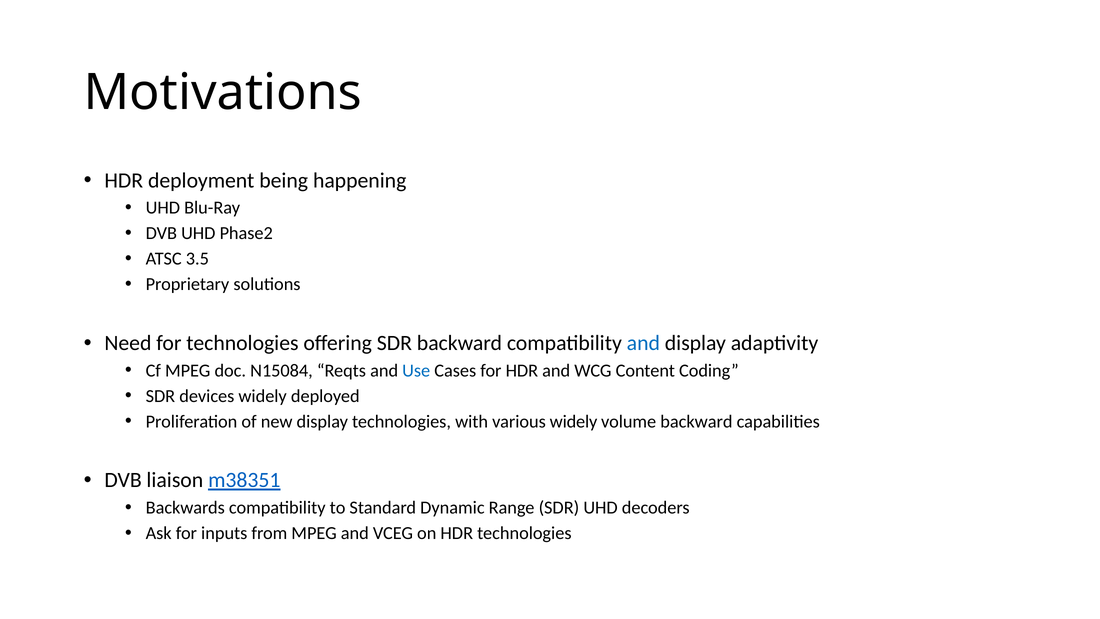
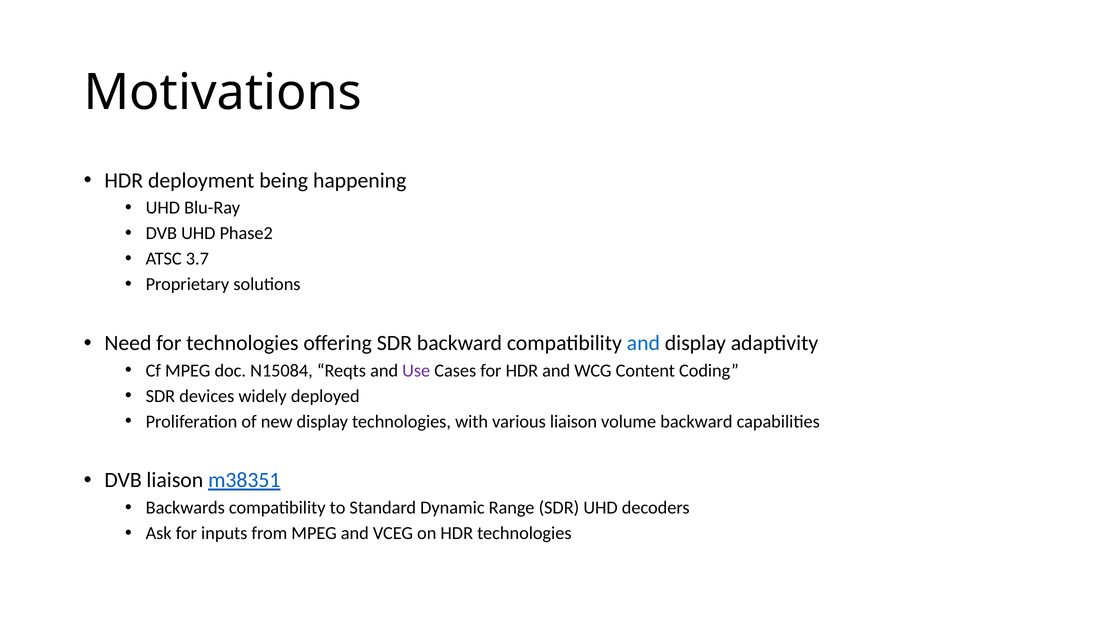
3.5: 3.5 -> 3.7 (197, 259)
Use colour: blue -> purple (416, 370)
various widely: widely -> liaison (573, 421)
